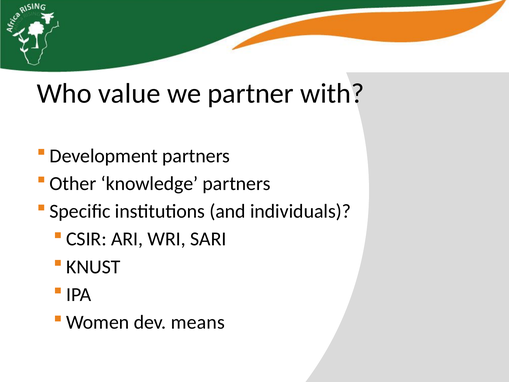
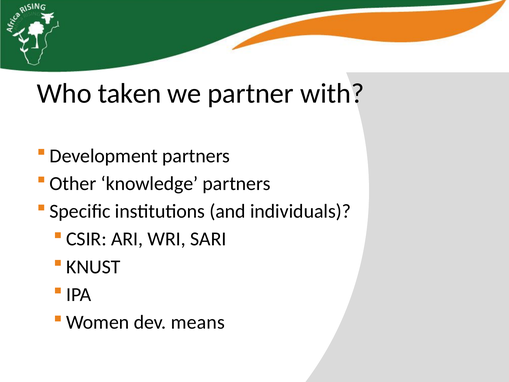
value: value -> taken (130, 94)
